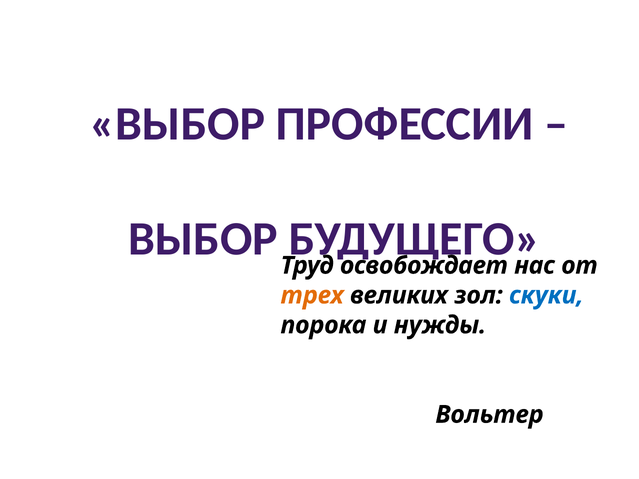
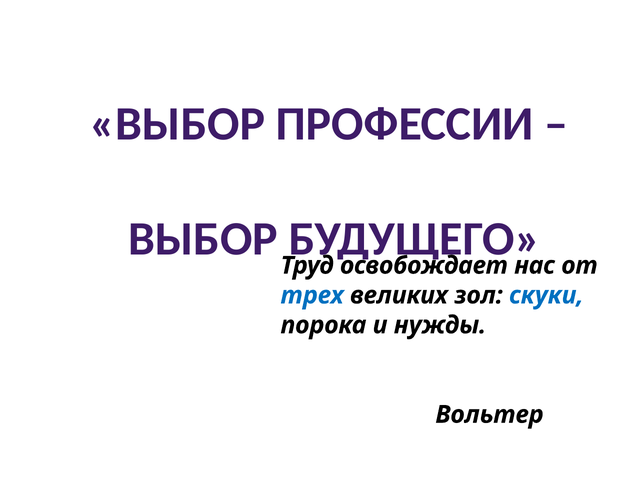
трех colour: orange -> blue (312, 295)
